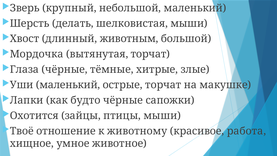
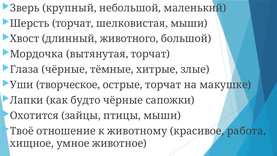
Шерсть делать: делать -> торчат (73, 23)
животным: животным -> животного (129, 39)
Уши маленький: маленький -> творческое (68, 85)
